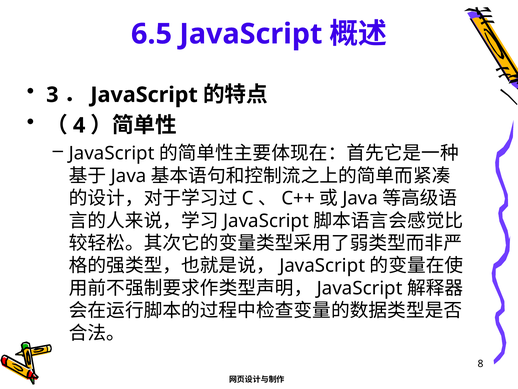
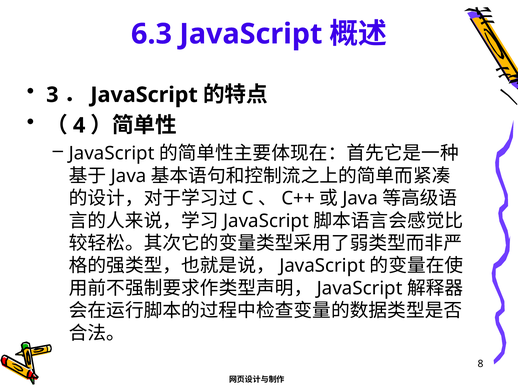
6.5: 6.5 -> 6.3 (151, 34)
